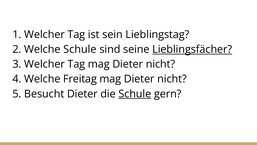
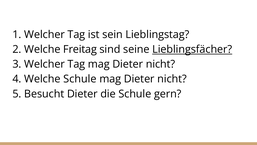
Welche Schule: Schule -> Freitag (80, 49)
Welche Freitag: Freitag -> Schule (80, 79)
Schule underline: present -> none (135, 94)
